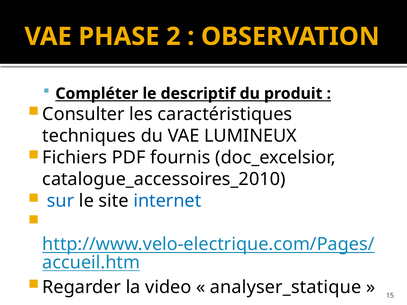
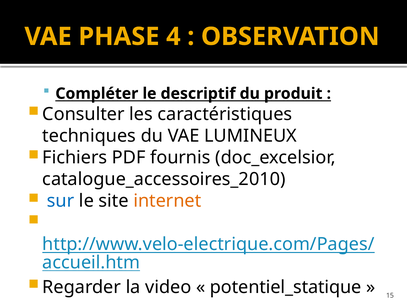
2: 2 -> 4 (173, 37)
internet colour: blue -> orange (167, 201)
analyser_statique: analyser_statique -> potentiel_statique (286, 287)
